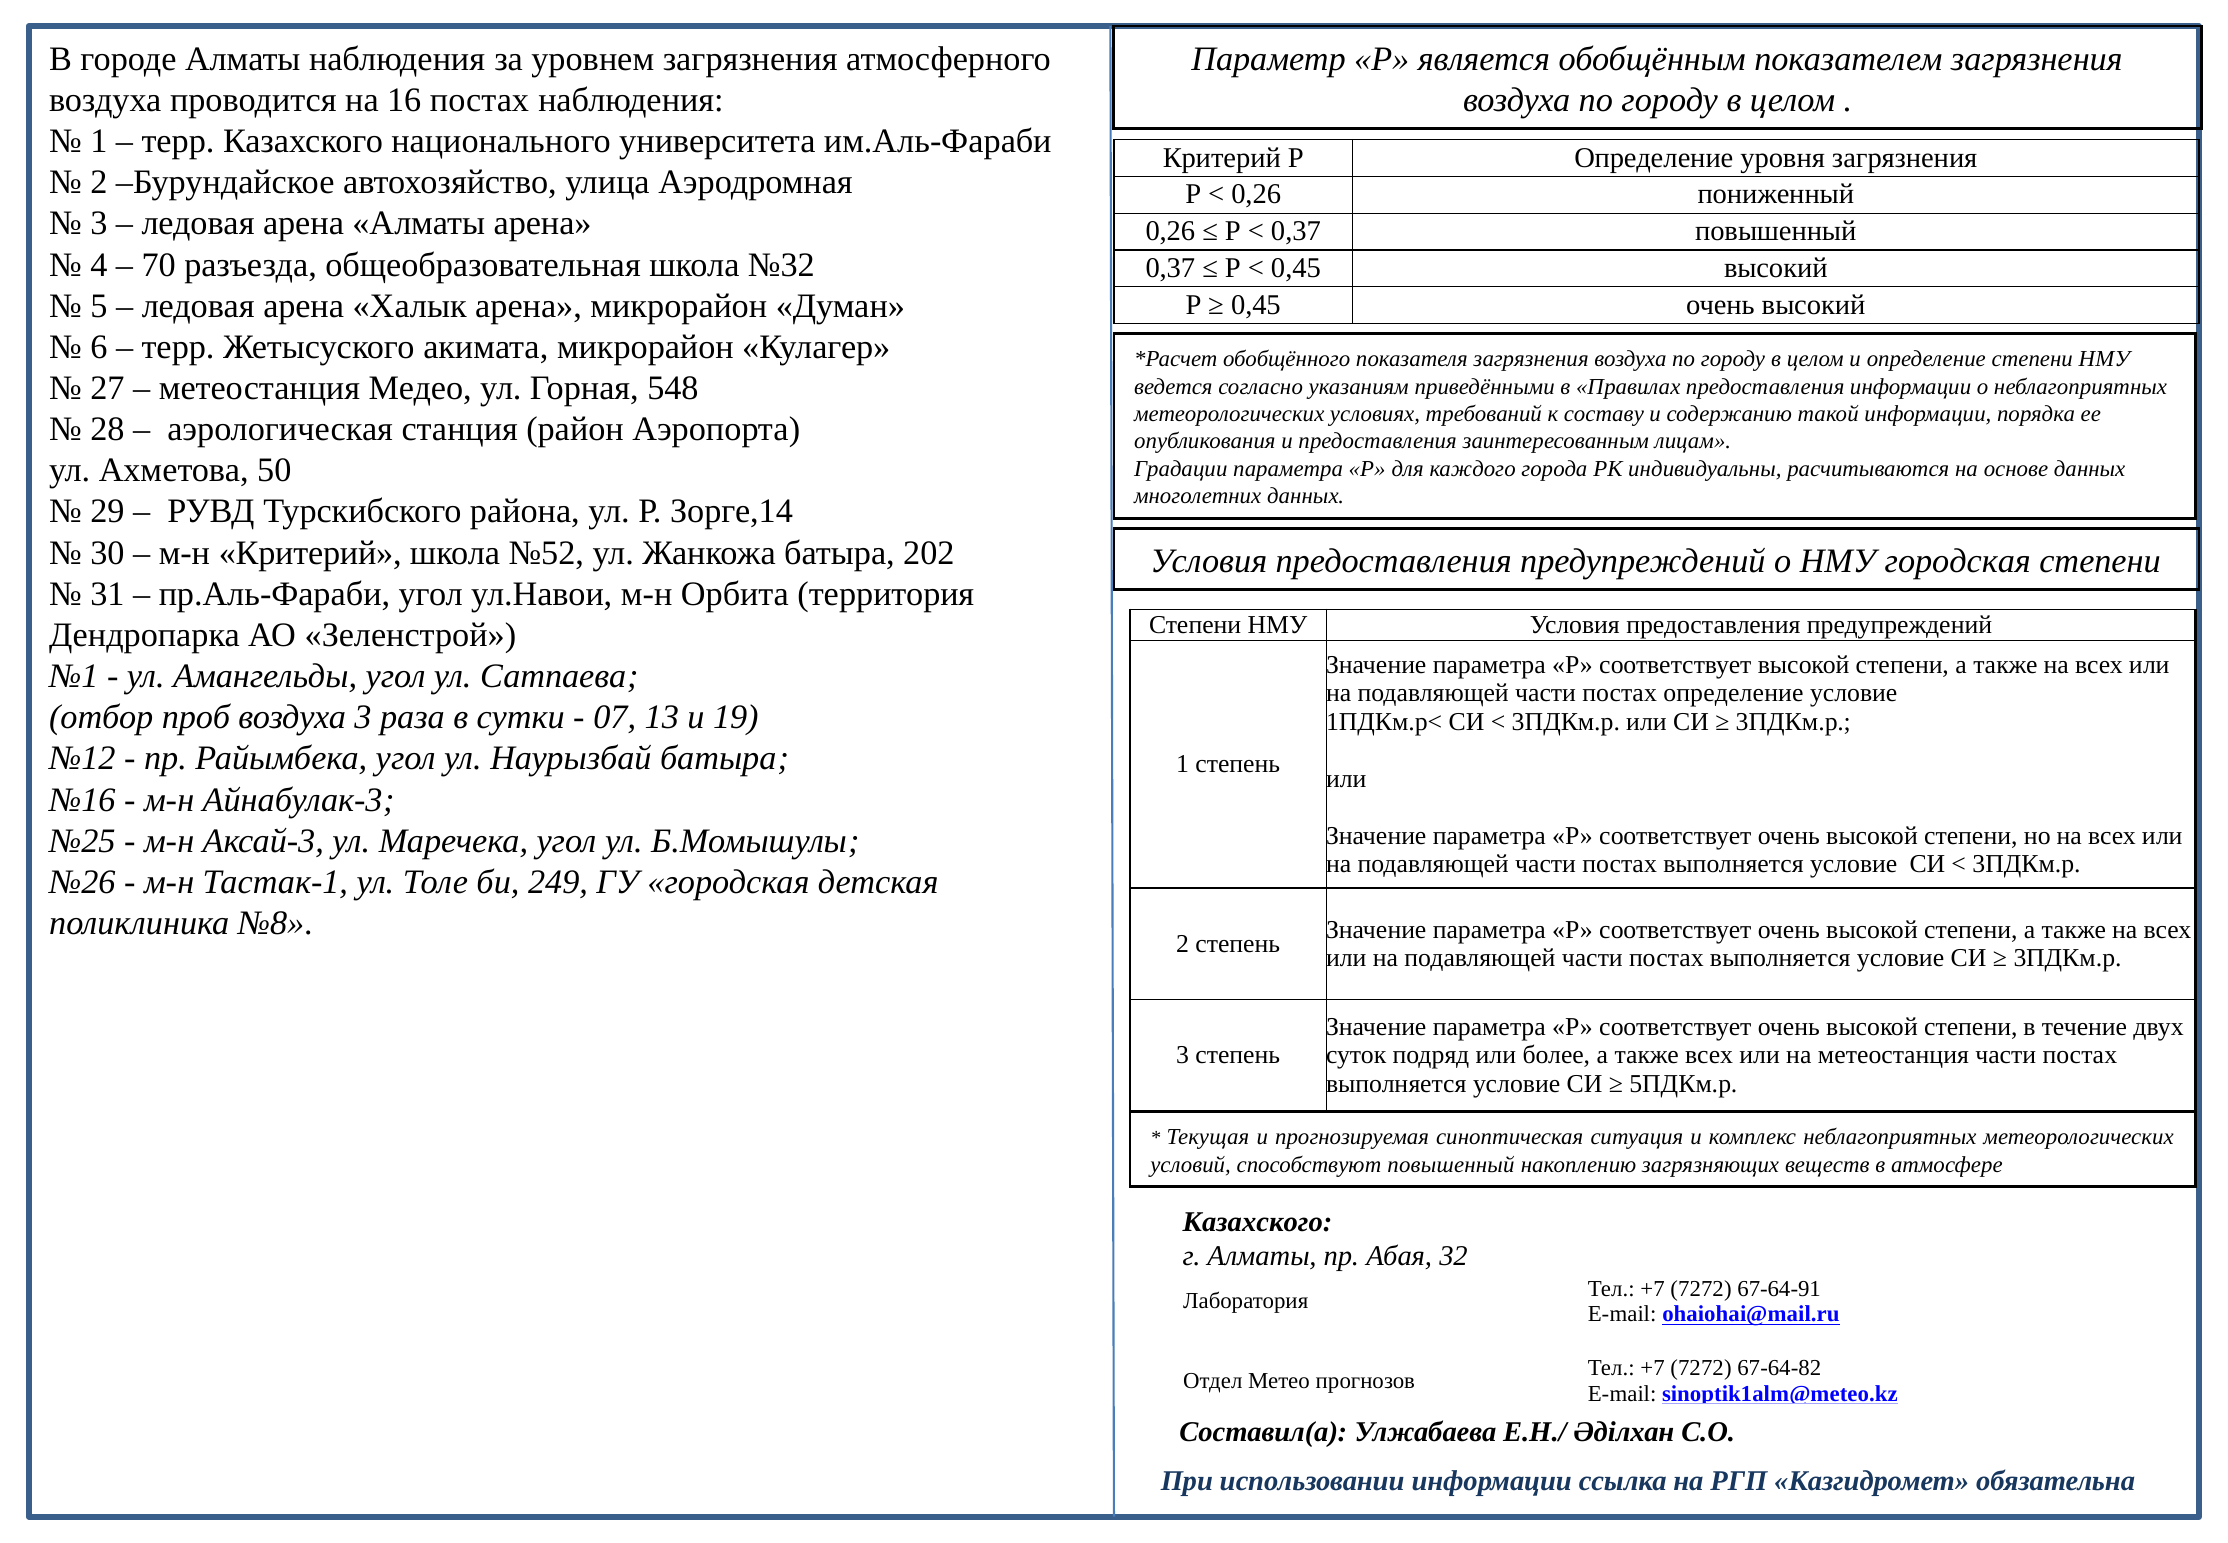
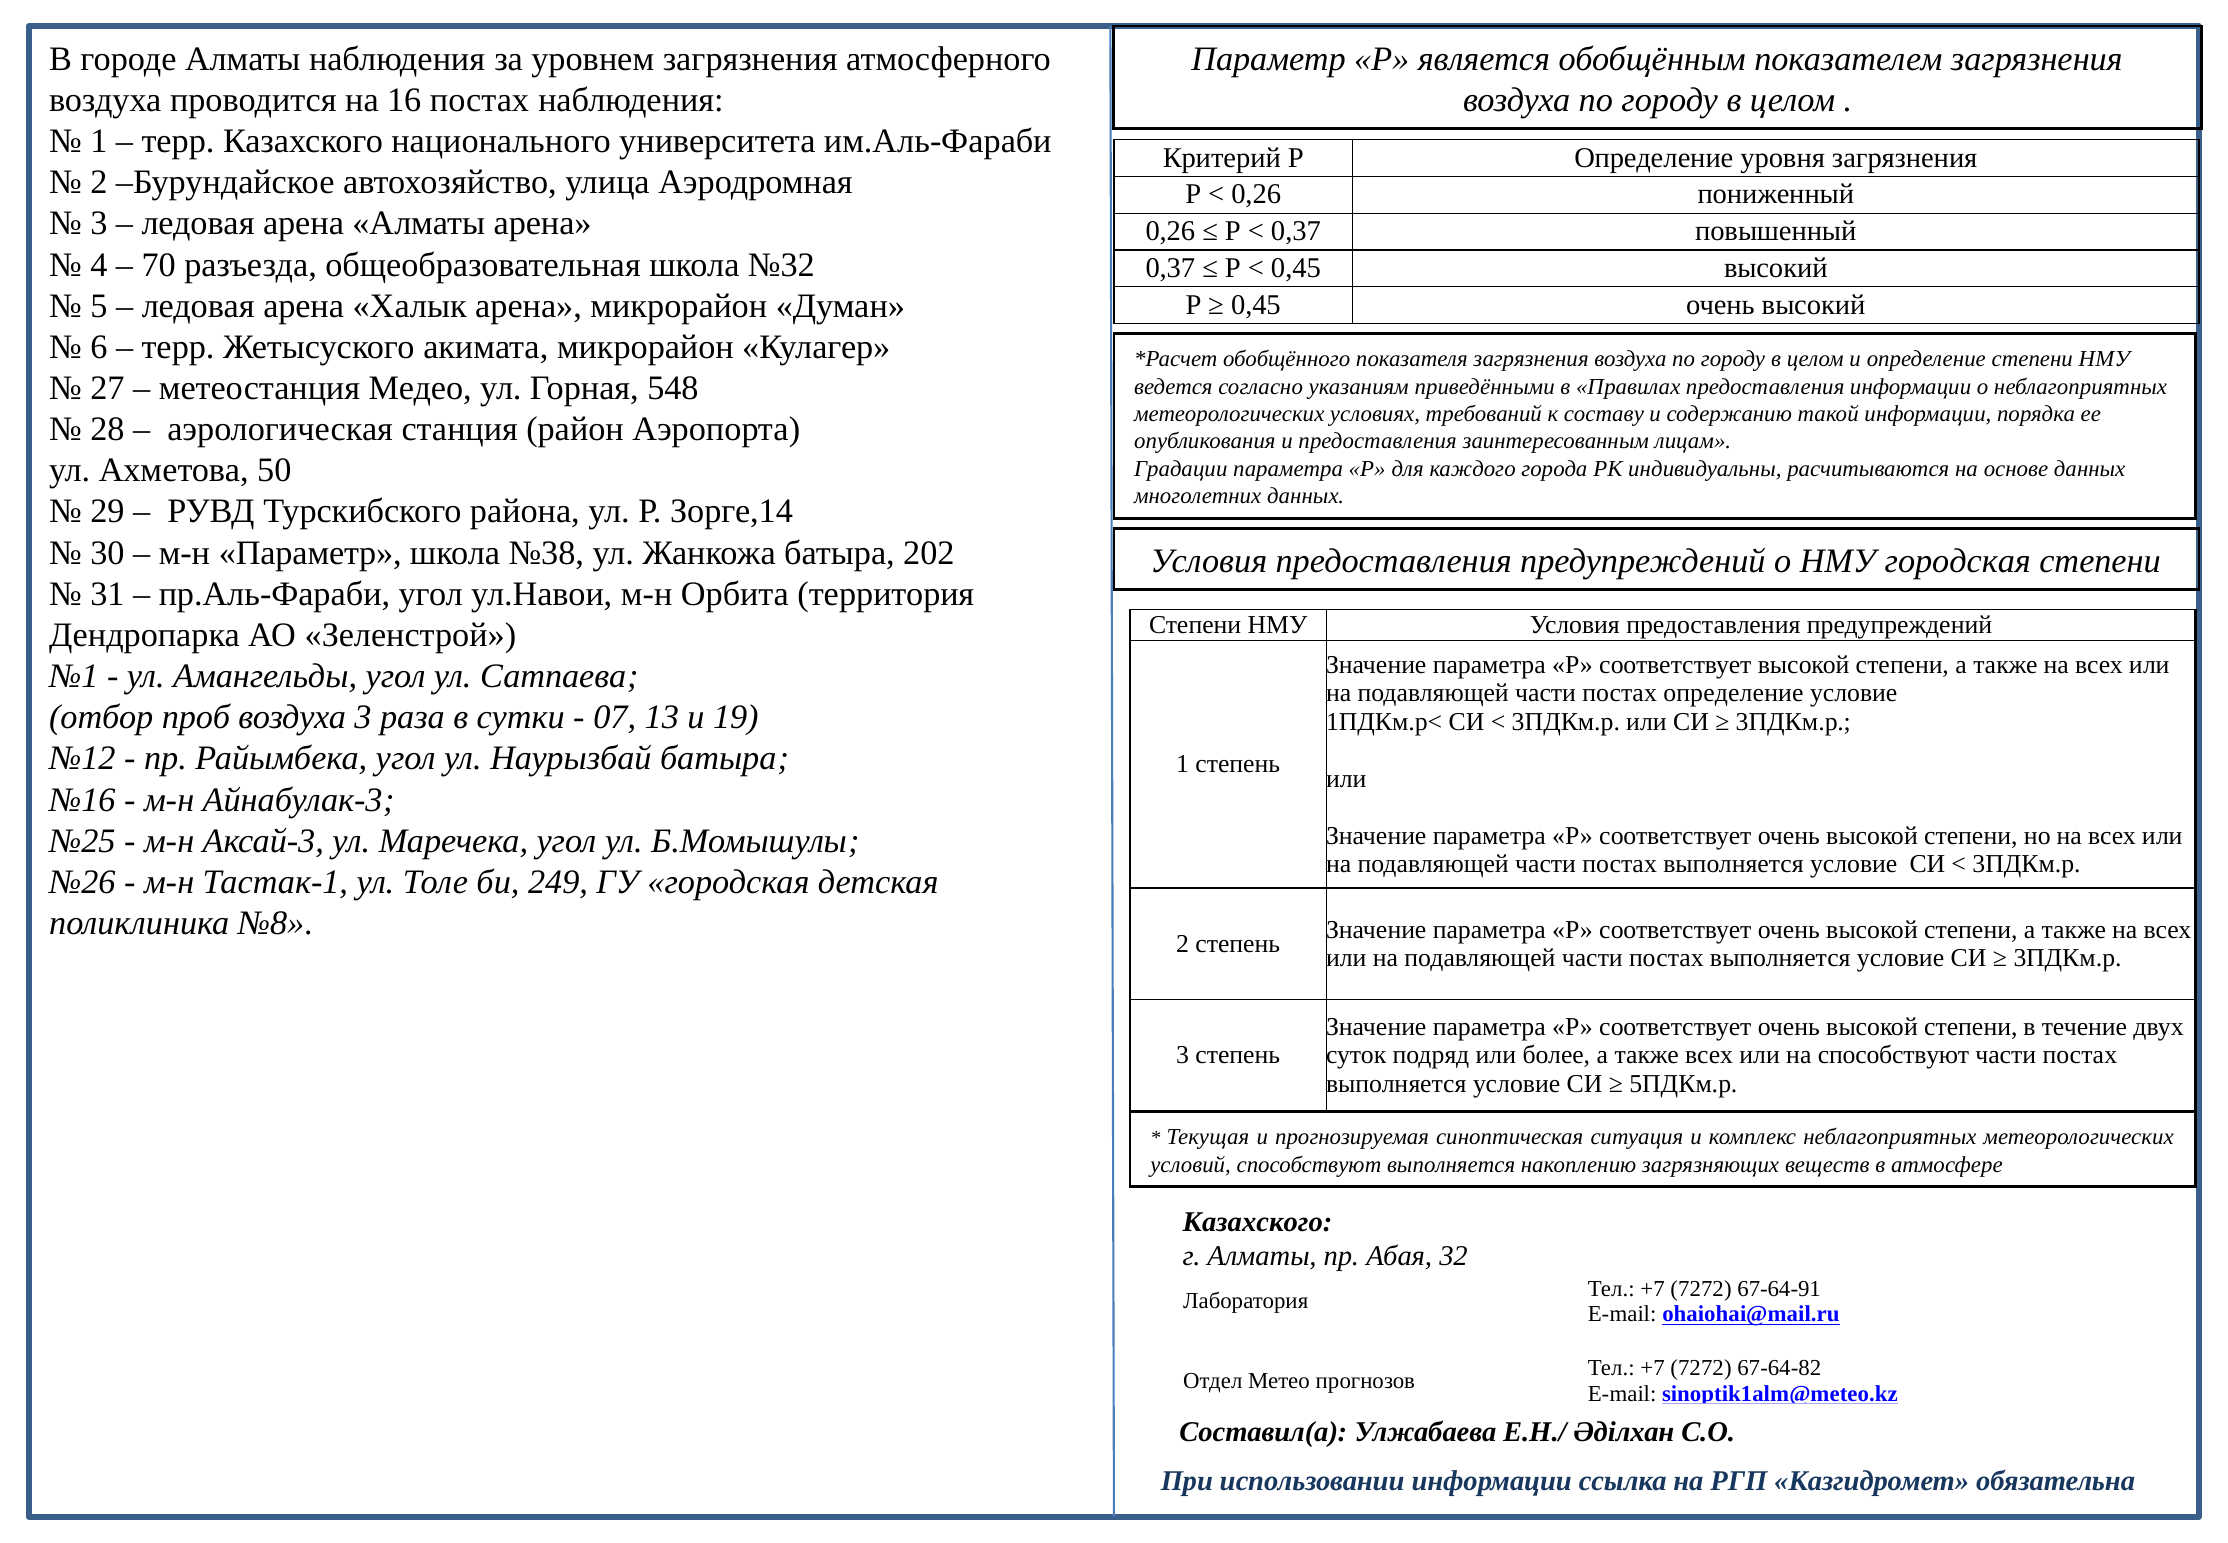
м-н Критерий: Критерий -> Параметр (310, 553)
№52: №52 -> №38 (546, 553)
на метеостанция: метеостанция -> способствуют (1894, 1055)
способствуют повышенный: повышенный -> выполняется (1451, 1164)
